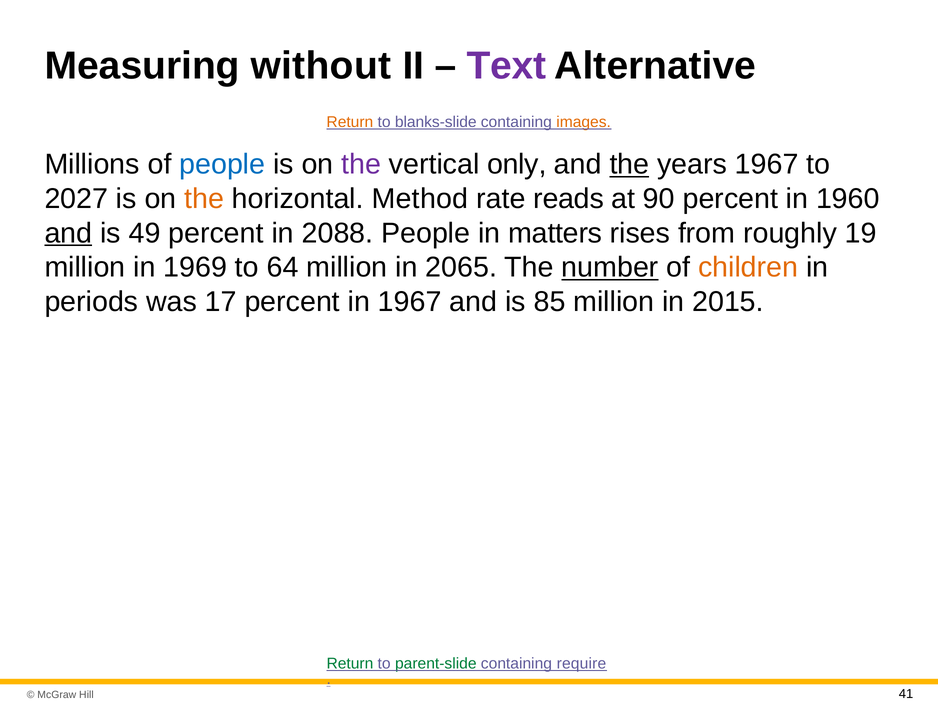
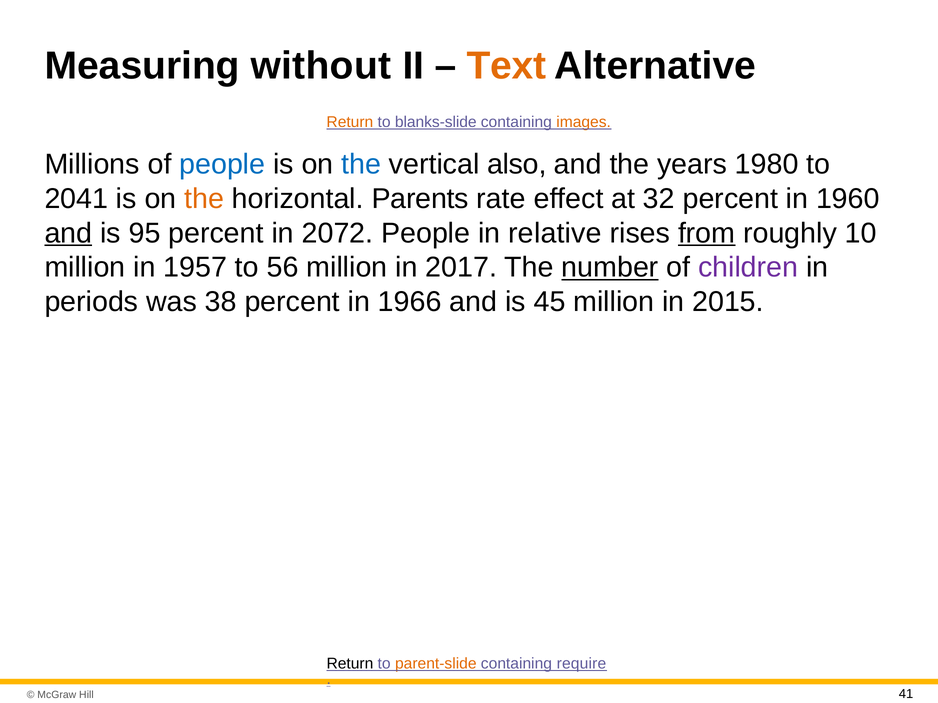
Text colour: purple -> orange (506, 66)
the colour: purple -> blue (361, 165)
only: only -> also (517, 165)
the underline: present -> none (629, 165)
years 1967: 1967 -> 1980 (767, 165)
2027: 2027 -> 2041 (76, 199)
Method: Method -> Parents (420, 199)
reads: reads -> effect (569, 199)
90: 90 -> 32 (659, 199)
49: 49 -> 95 (145, 233)
2088: 2088 -> 2072 (338, 233)
matters: matters -> relative (555, 233)
from underline: none -> present (707, 233)
19: 19 -> 10 (861, 233)
1969: 1969 -> 1957 (195, 268)
64: 64 -> 56 (283, 268)
2065: 2065 -> 2017 (461, 268)
children colour: orange -> purple (748, 268)
17: 17 -> 38 (221, 302)
in 1967: 1967 -> 1966 (410, 302)
85: 85 -> 45 (550, 302)
Return colour: green -> black (350, 664)
parent-slide colour: green -> orange (436, 664)
